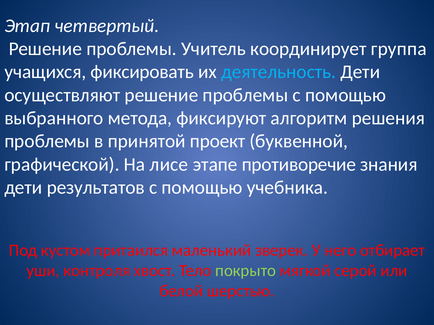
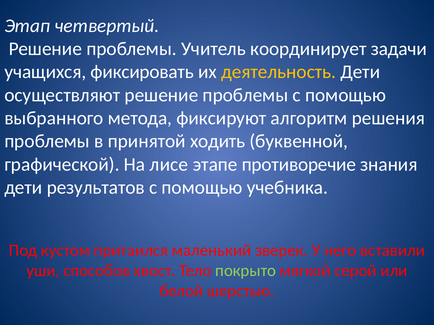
группа: группа -> задачи (399, 49)
деятельность colour: light blue -> yellow (279, 72)
проект: проект -> ходить (218, 141)
отбирает: отбирает -> вставили (393, 251)
контроля: контроля -> способов (97, 271)
